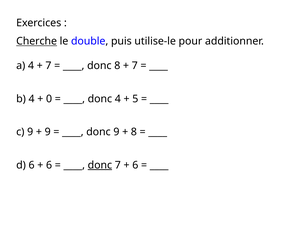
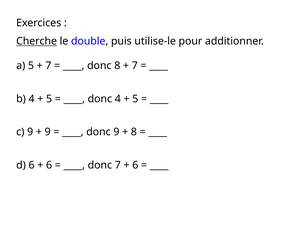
a 4: 4 -> 5 (31, 66)
0: 0 -> 5 (49, 99)
donc underline: present -> none (100, 165)
